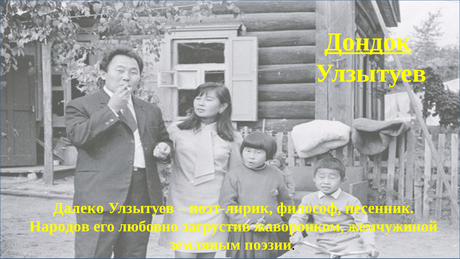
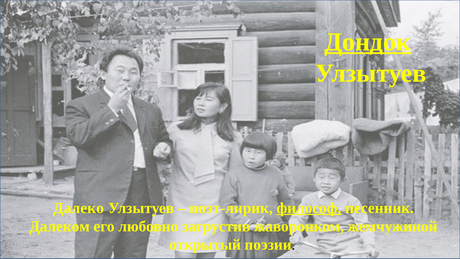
философ underline: none -> present (309, 208)
Народов: Народов -> Далеком (60, 226)
земляным: земляным -> открытый (205, 245)
